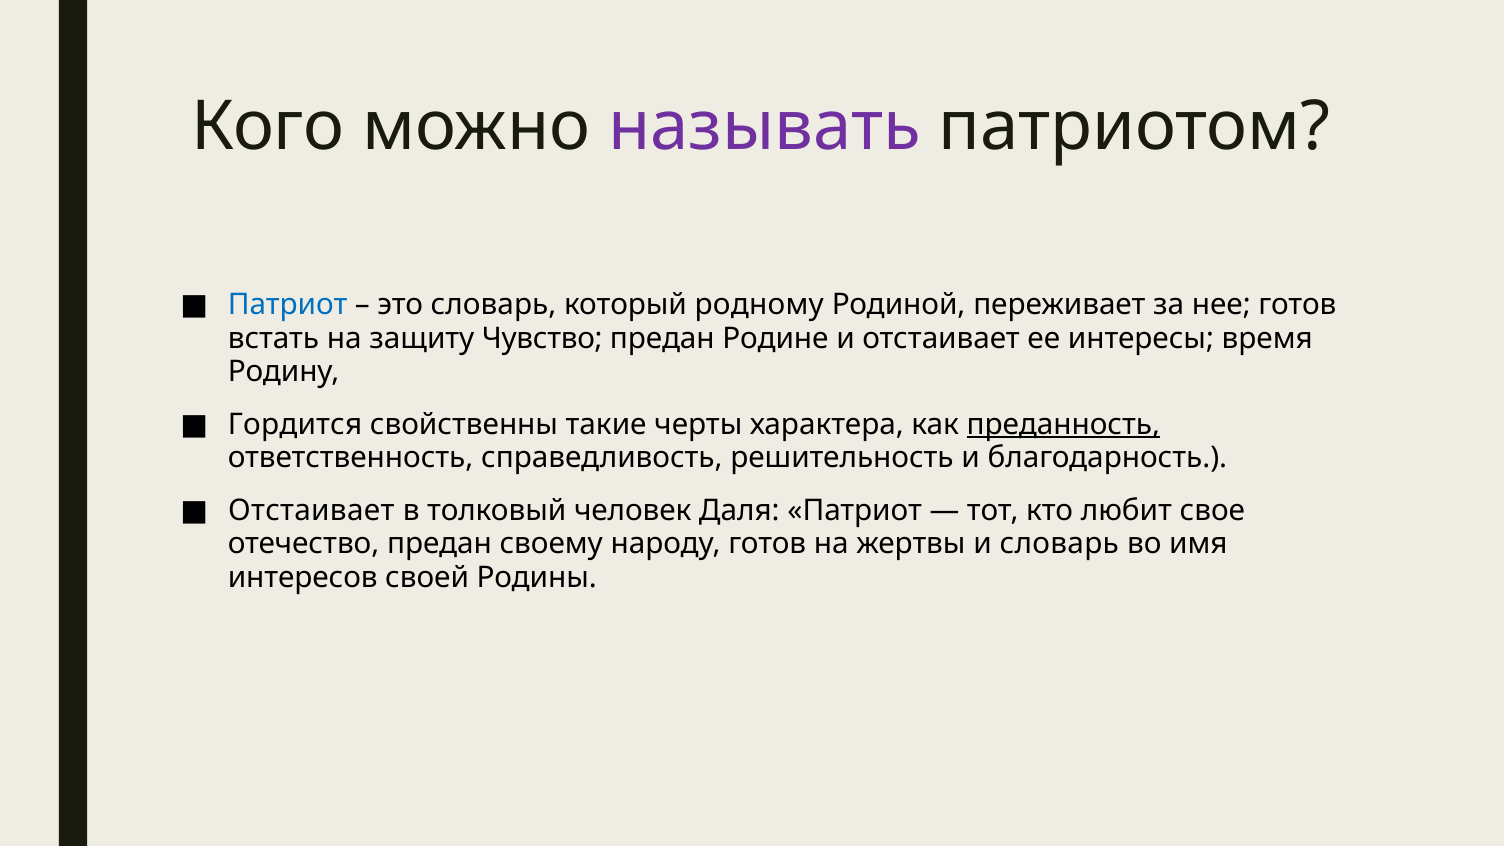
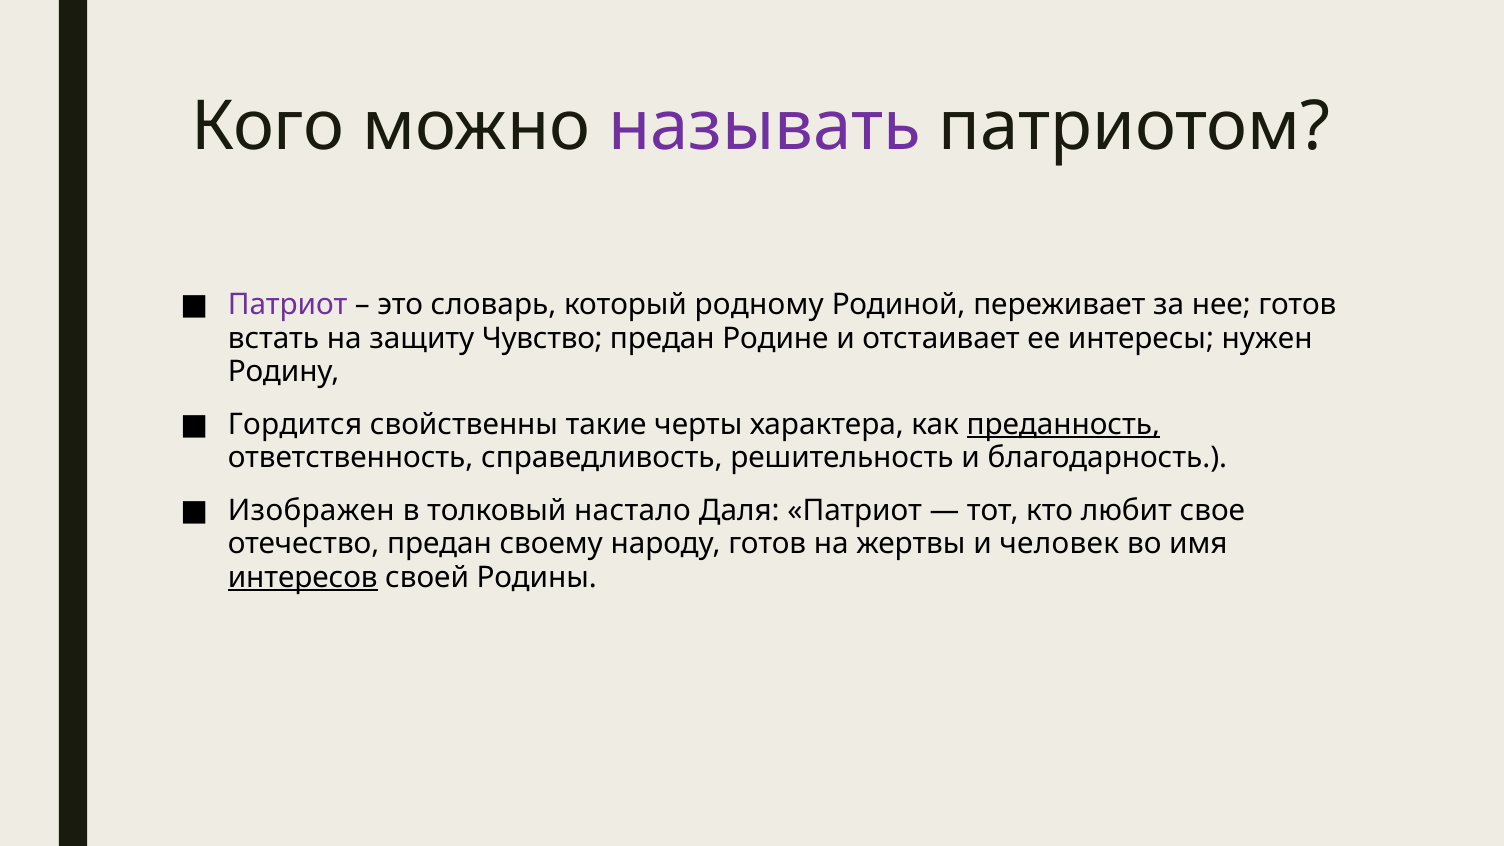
Патриот colour: blue -> purple (288, 305)
время: время -> нужен (1267, 338)
Отстаивает: Отстаивает -> Изображен (311, 510)
человек: человек -> настало (633, 510)
и словарь: словарь -> человек (1059, 544)
интересов underline: none -> present (303, 577)
